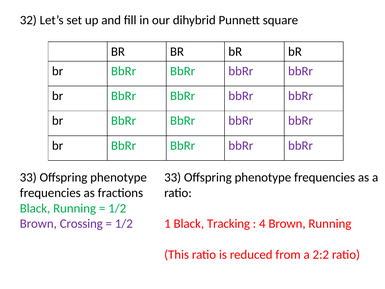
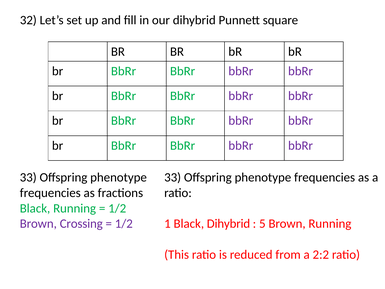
Black Tracking: Tracking -> Dihybrid (228, 224)
4: 4 -> 5 (262, 224)
